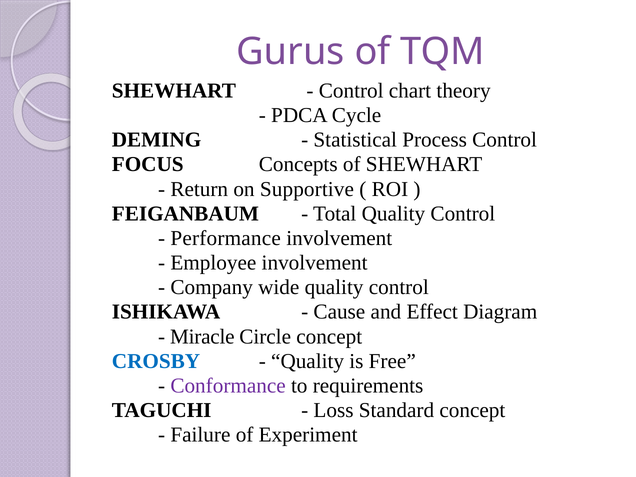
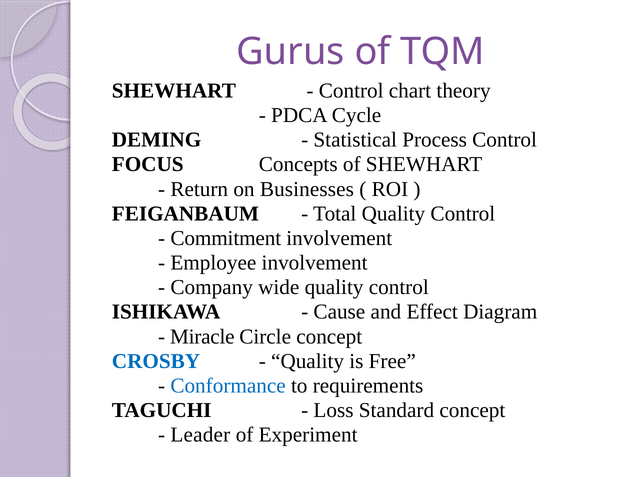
Supportive: Supportive -> Businesses (307, 189)
Performance: Performance -> Commitment (226, 238)
Conformance colour: purple -> blue (228, 386)
Failure: Failure -> Leader (200, 435)
